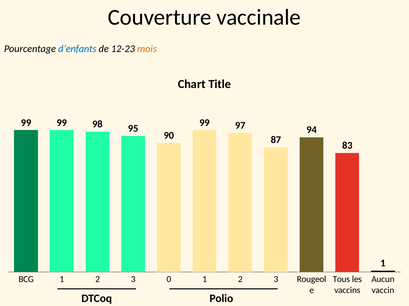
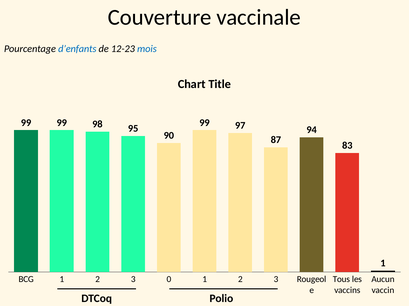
mois colour: orange -> blue (147, 49)
